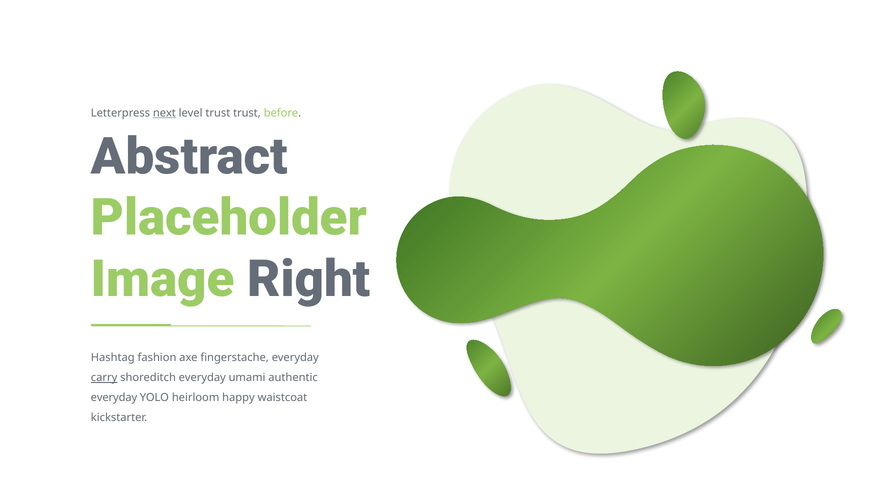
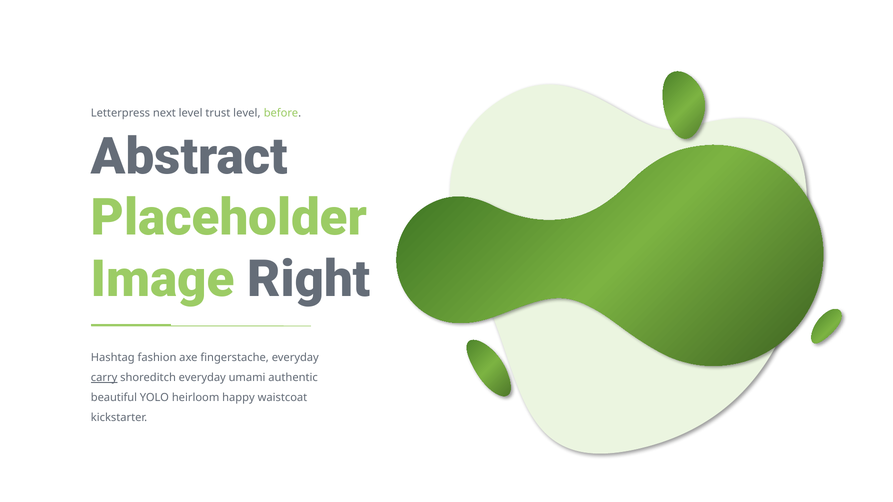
next underline: present -> none (164, 113)
trust trust: trust -> level (247, 113)
everyday: everyday -> beautiful (114, 398)
